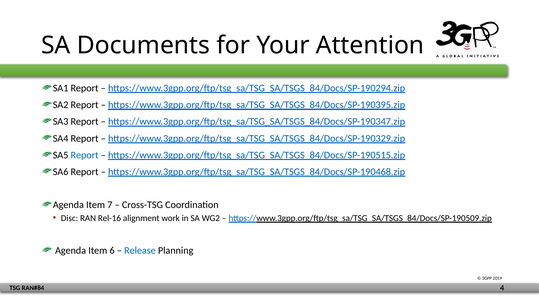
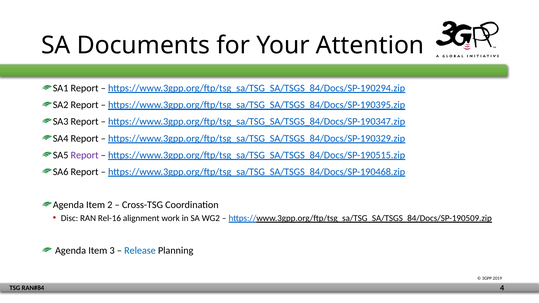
Report colour: blue -> purple (85, 155)
7: 7 -> 2 (110, 205)
6: 6 -> 3 (112, 251)
